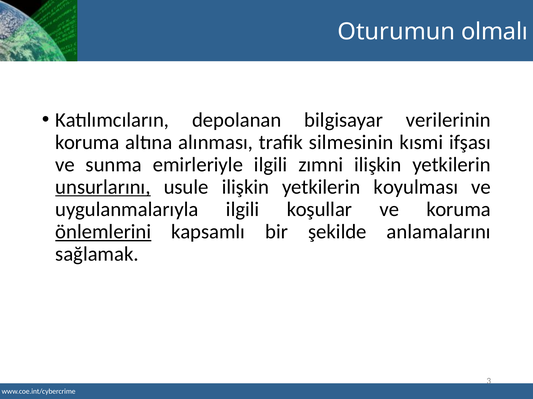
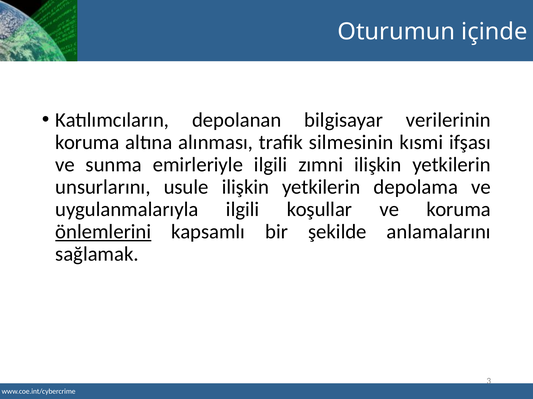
olmalı: olmalı -> içinde (494, 32)
unsurlarını underline: present -> none (103, 187)
koyulması: koyulması -> depolama (416, 187)
